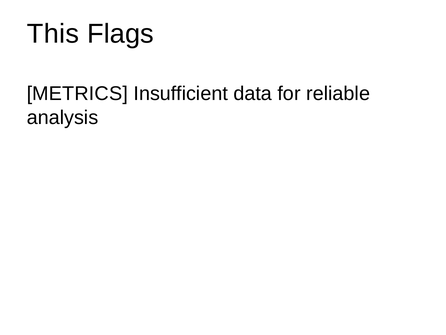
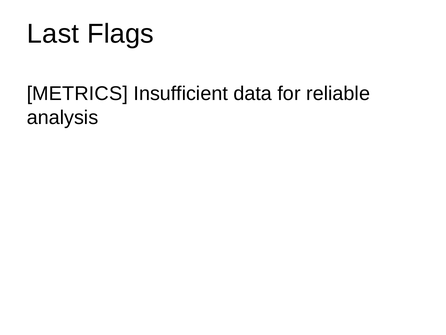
This: This -> Last (53, 34)
